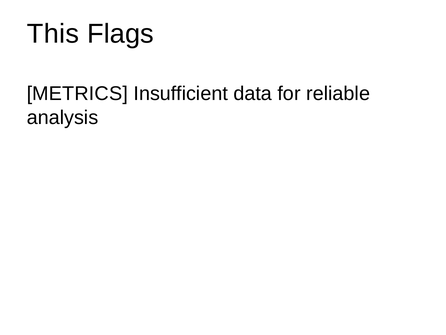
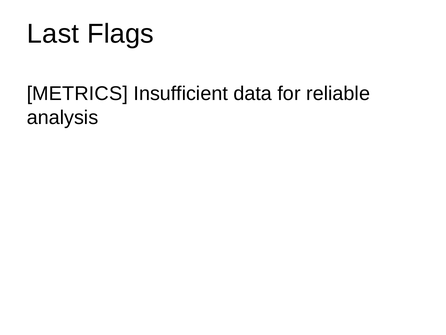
This: This -> Last (53, 34)
